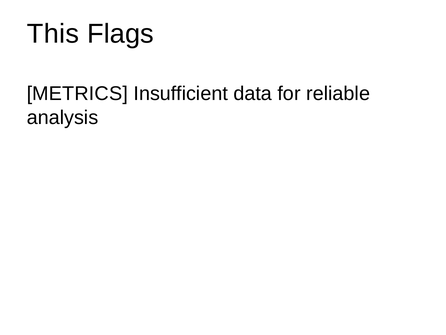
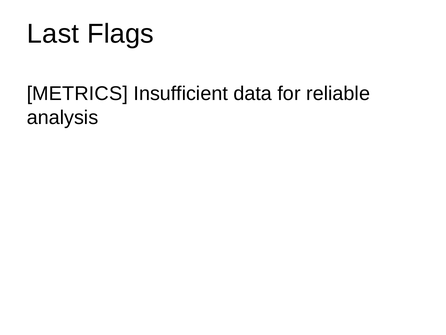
This: This -> Last (53, 34)
